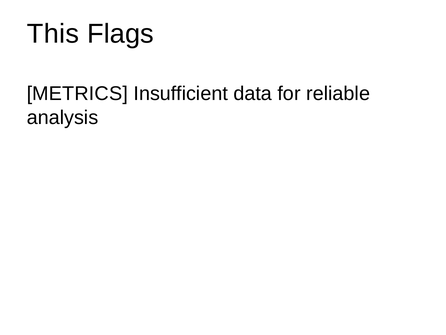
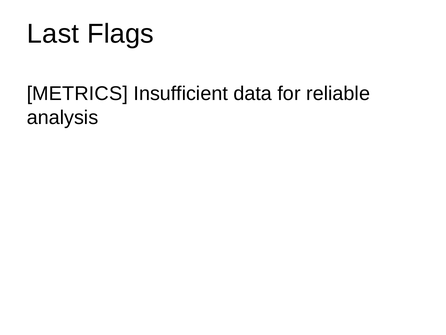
This: This -> Last (53, 34)
